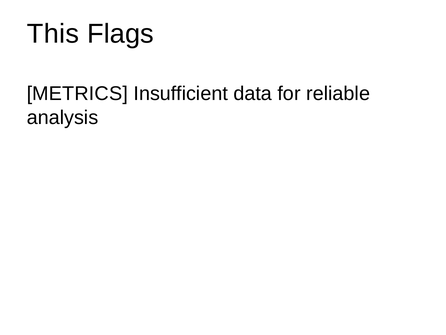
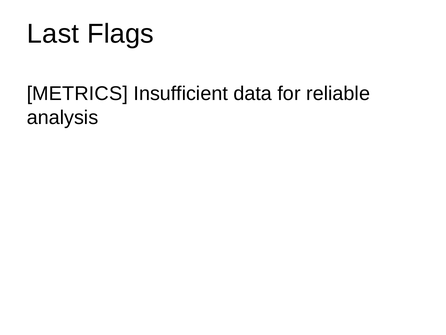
This: This -> Last (53, 34)
